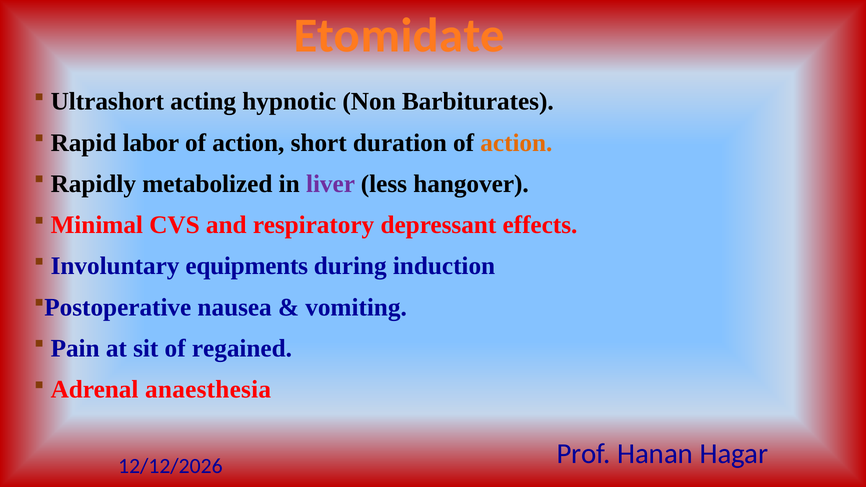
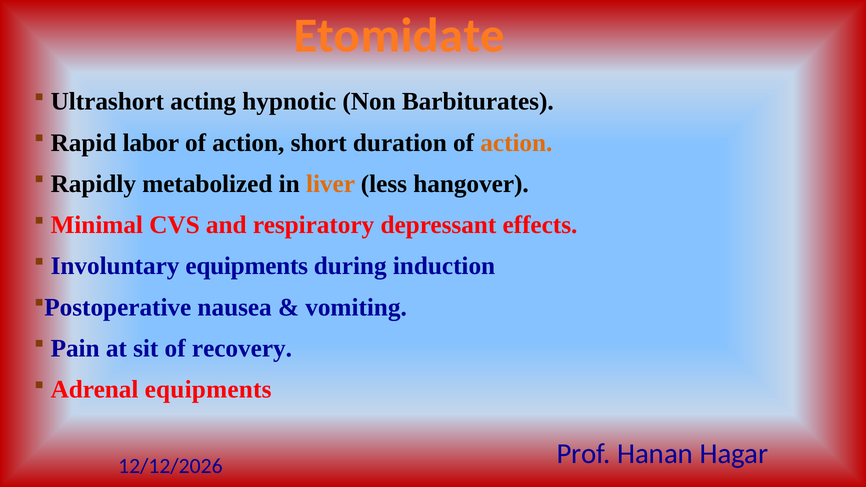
liver colour: purple -> orange (331, 184)
regained: regained -> recovery (242, 348)
Adrenal anaesthesia: anaesthesia -> equipments (208, 390)
